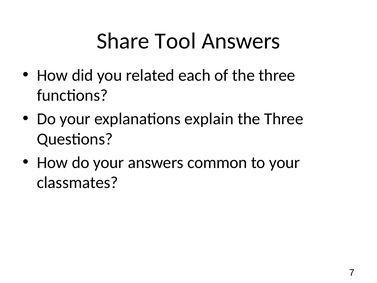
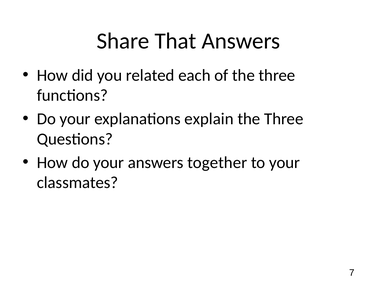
Tool: Tool -> That (175, 41)
common: common -> together (217, 162)
